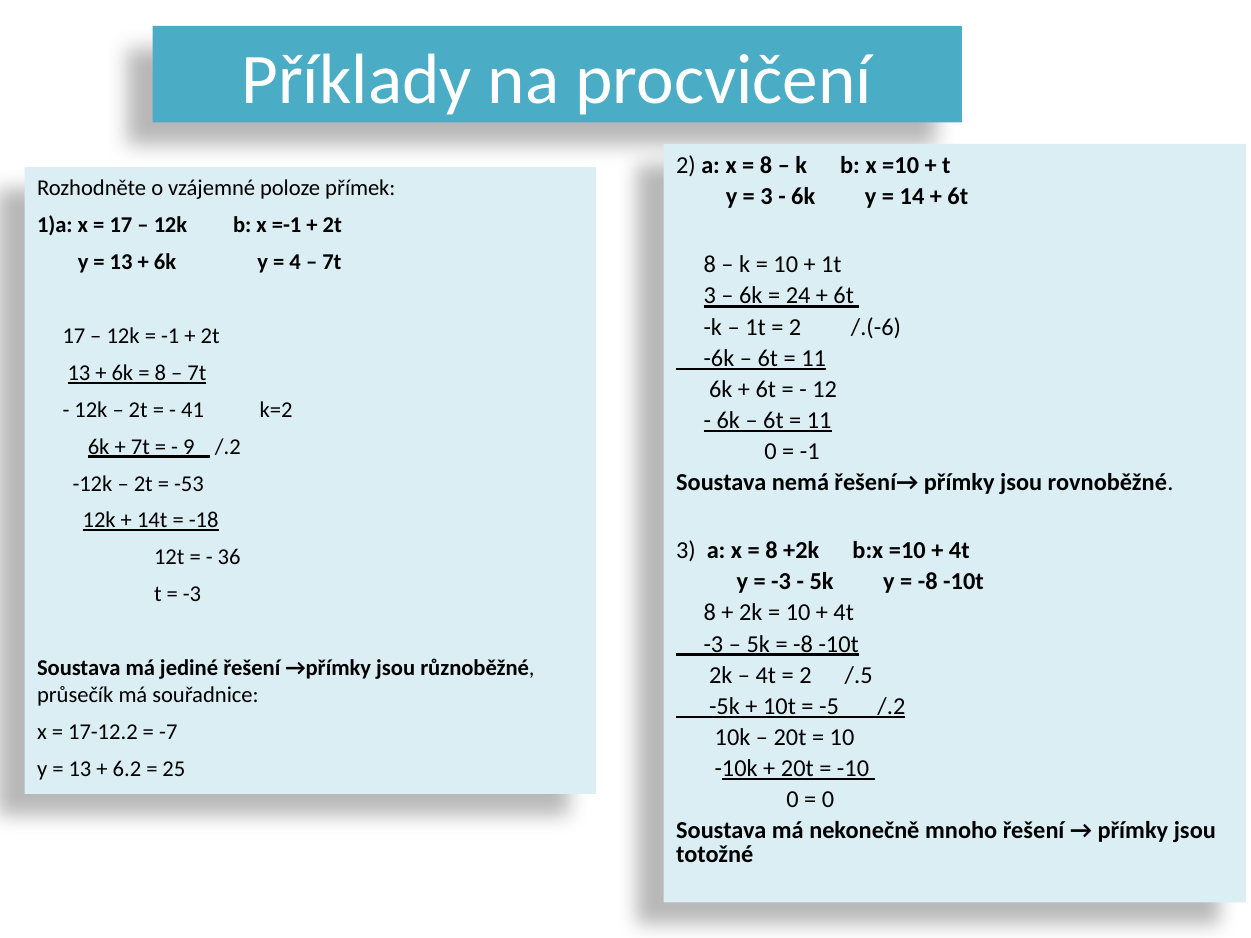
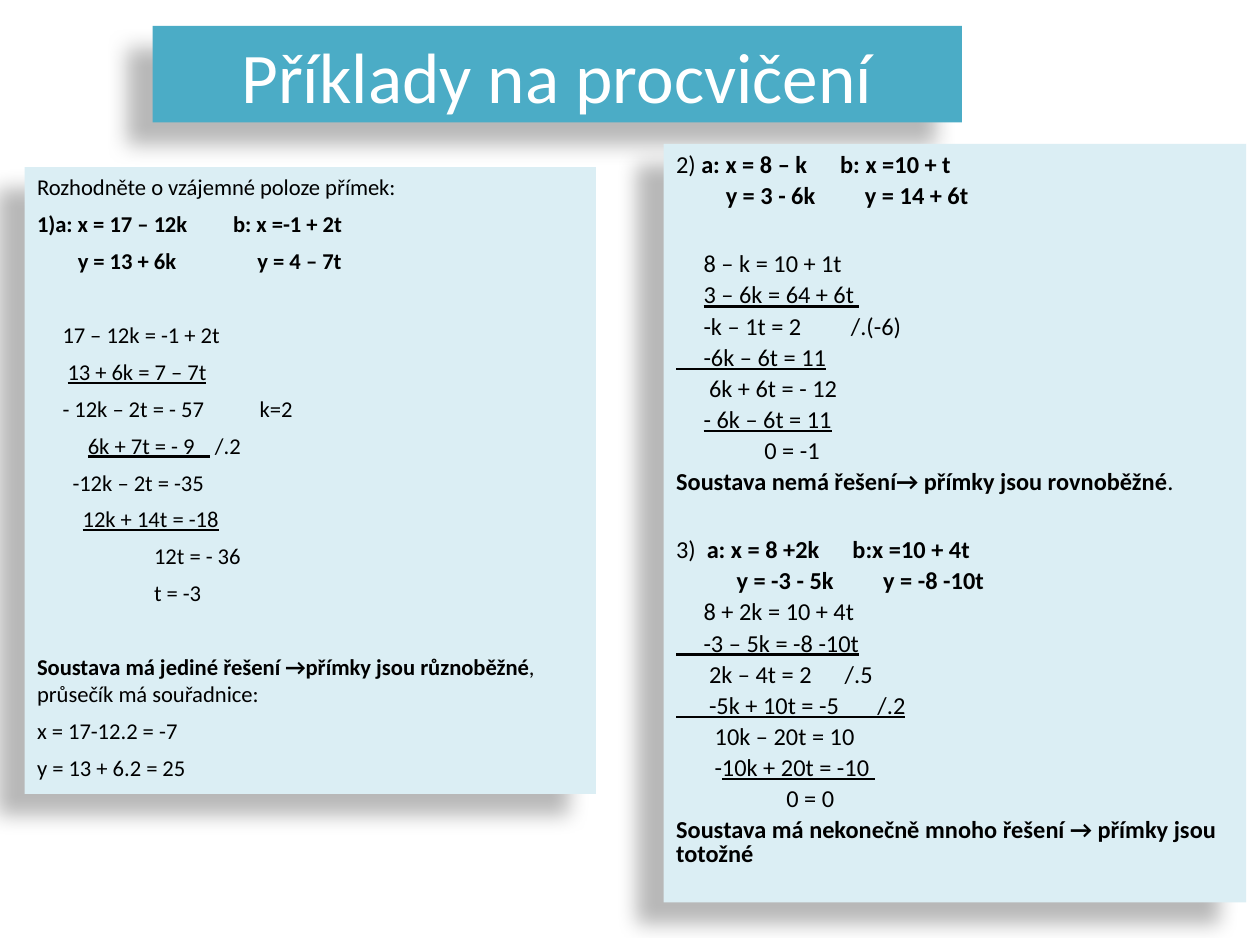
24: 24 -> 64 (798, 296)
8: 8 -> 7 (160, 373)
41: 41 -> 57 (192, 410)
-53: -53 -> -35 (189, 484)
